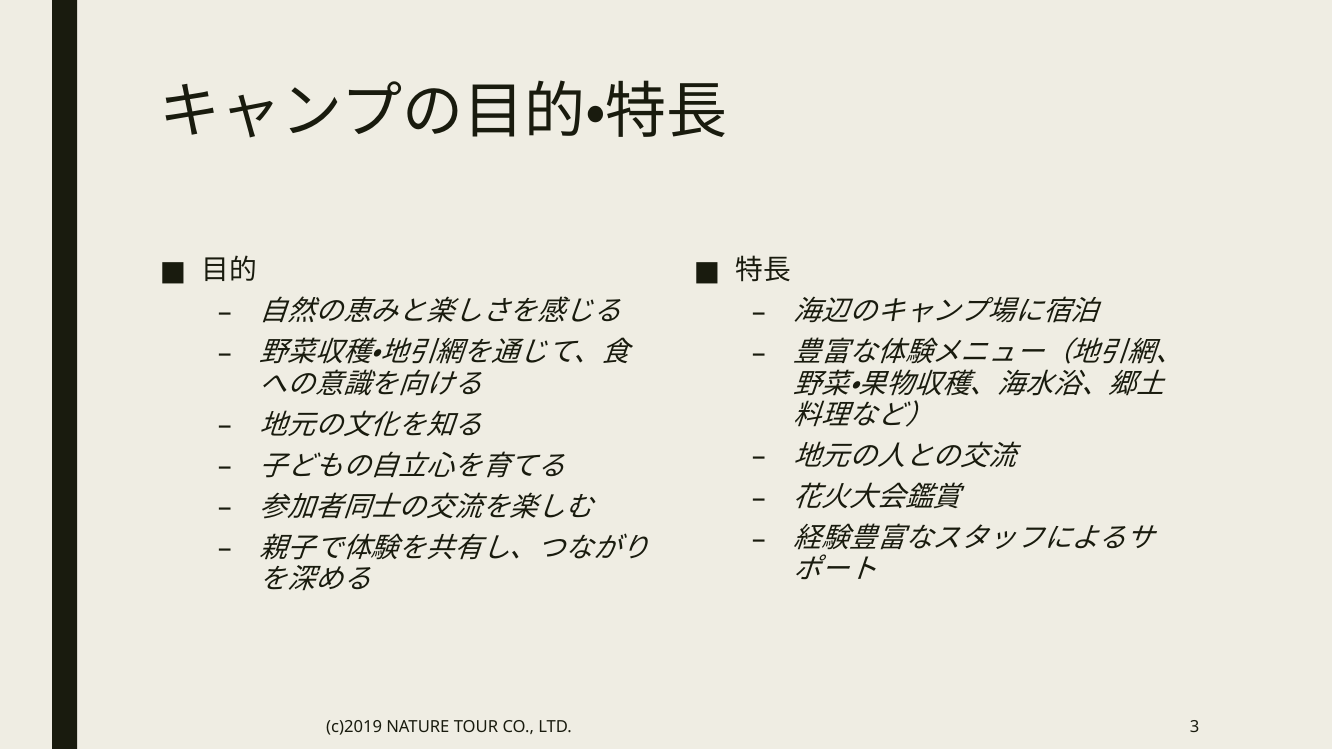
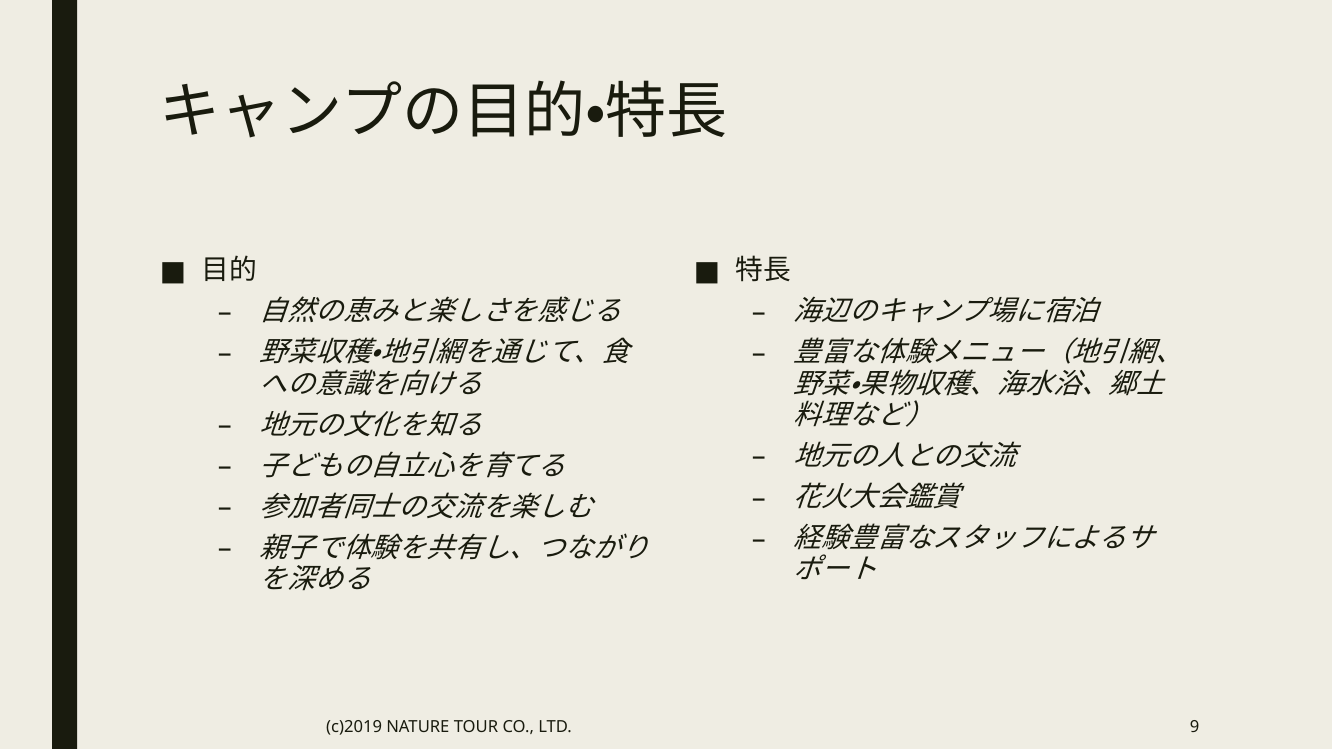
3: 3 -> 9 (1195, 727)
